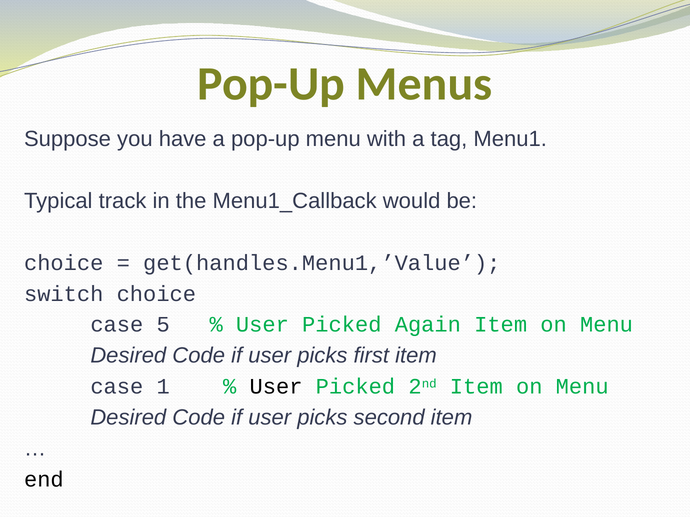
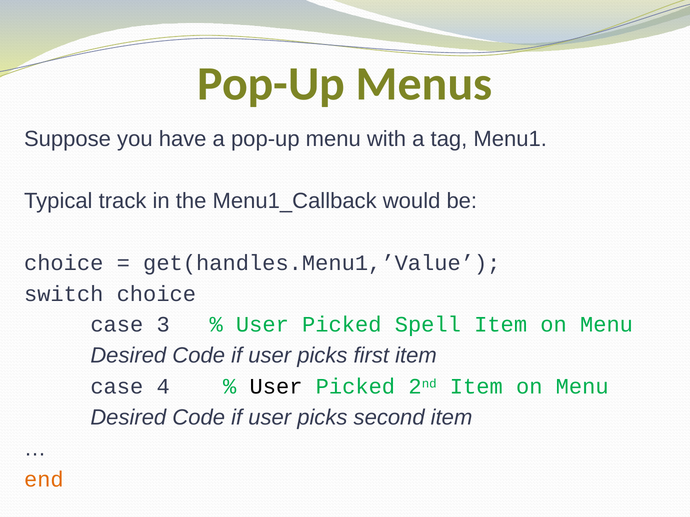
5: 5 -> 3 (163, 325)
Again: Again -> Spell (428, 325)
1: 1 -> 4 (163, 387)
end colour: black -> orange (44, 480)
